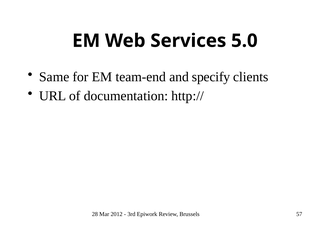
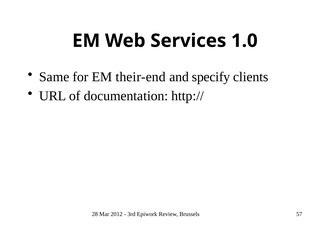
5.0: 5.0 -> 1.0 (244, 41)
team-end: team-end -> their-end (141, 77)
